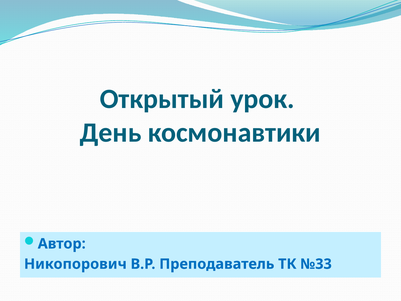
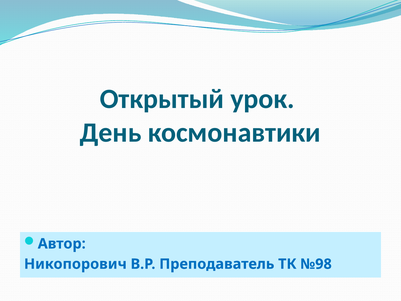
№33: №33 -> №98 (316, 264)
